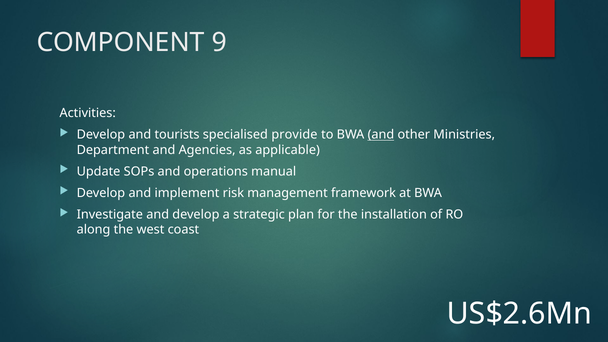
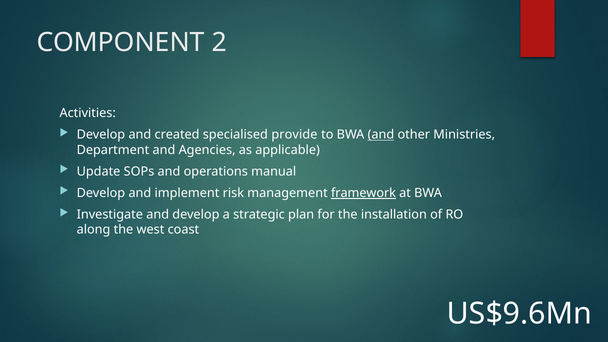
9: 9 -> 2 (219, 43)
tourists: tourists -> created (177, 135)
framework underline: none -> present (364, 193)
US$2.6Mn: US$2.6Mn -> US$9.6Mn (519, 313)
